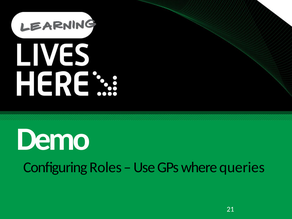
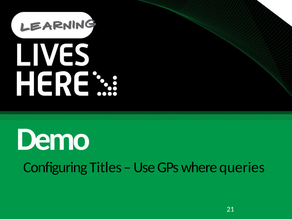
Roles: Roles -> Titles (106, 167)
